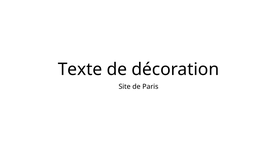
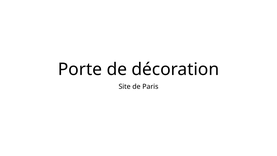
Texte: Texte -> Porte (80, 69)
